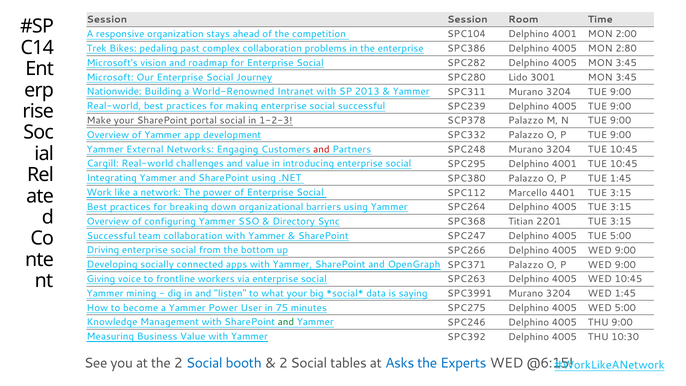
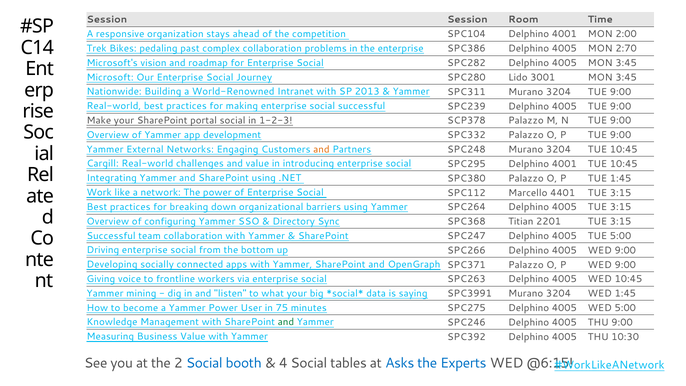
2:80: 2:80 -> 2:70 (626, 49)
and colour: red -> orange (321, 149)
2: 2 -> 4 (283, 363)
